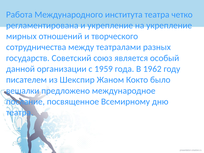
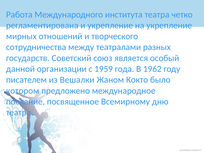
Шекспир: Шекспир -> Вешалки (77, 80)
вешалки: вешалки -> котором (23, 91)
